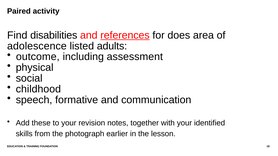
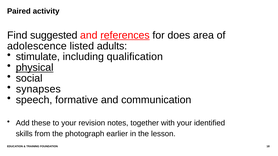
disabilities: disabilities -> suggested (54, 35)
outcome: outcome -> stimulate (38, 57)
assessment: assessment -> qualification (135, 57)
physical underline: none -> present (35, 68)
childhood: childhood -> synapses (38, 89)
